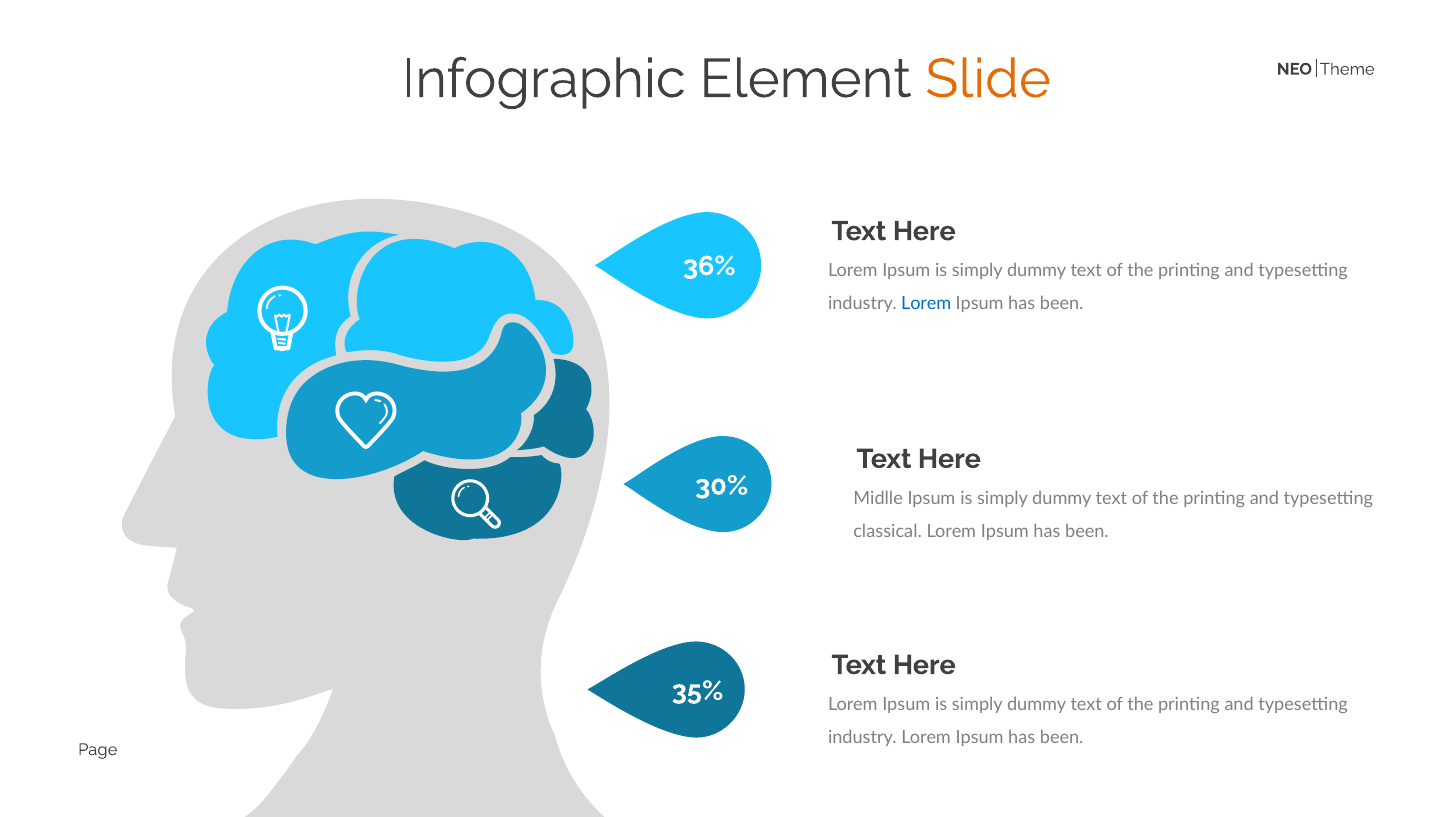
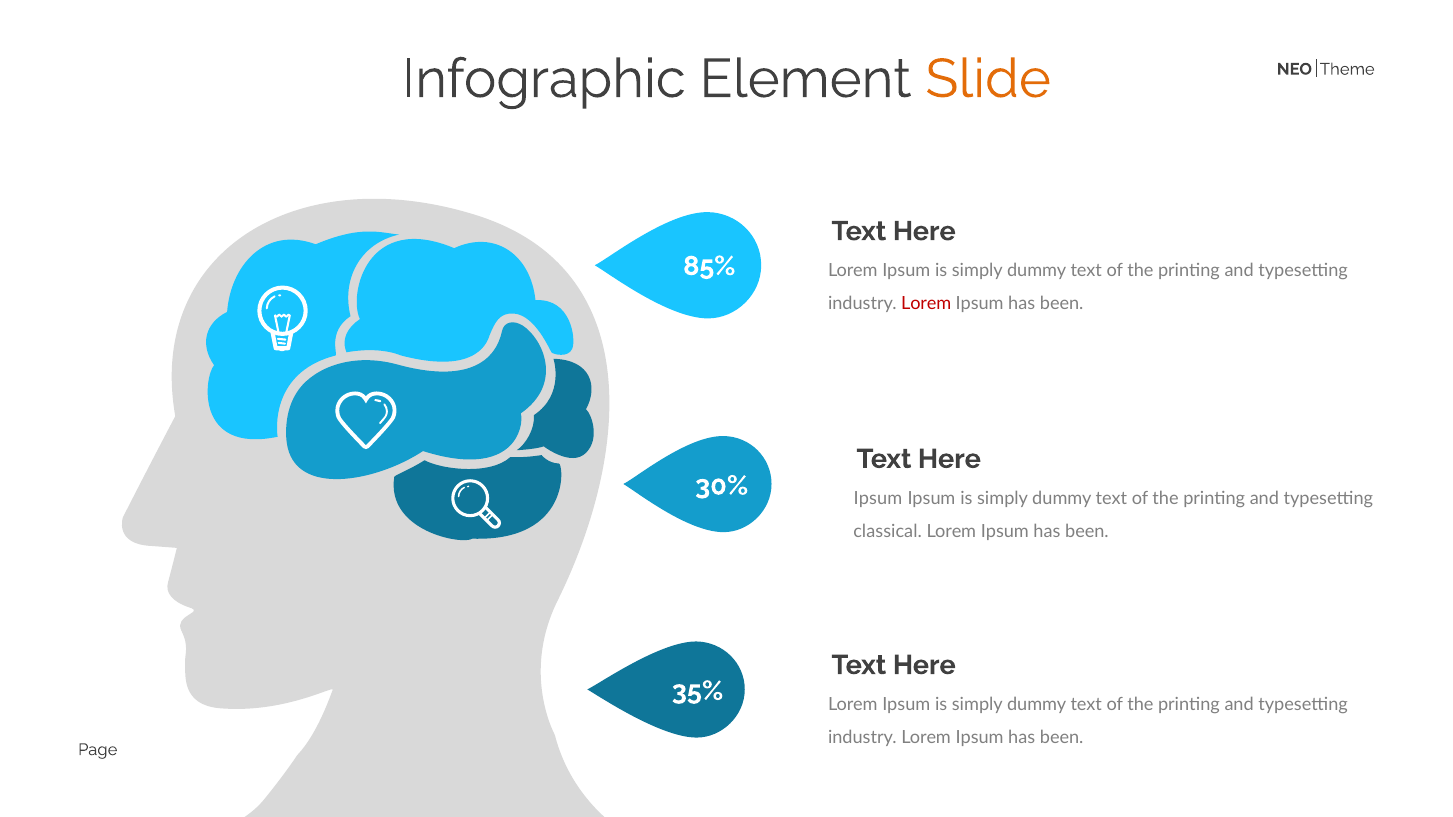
36%: 36% -> 85% (709, 266)
Lorem colour: blue -> red (926, 304)
Midlle: Midlle -> Ipsum (878, 499)
